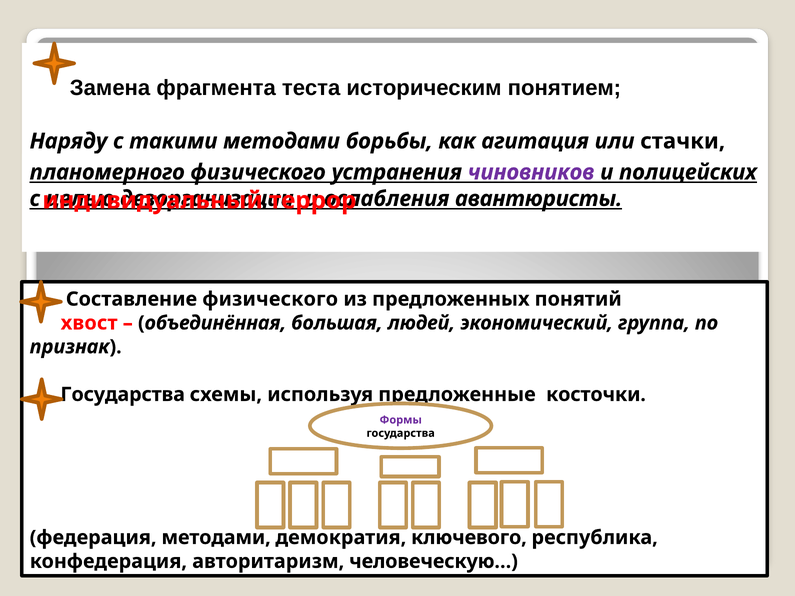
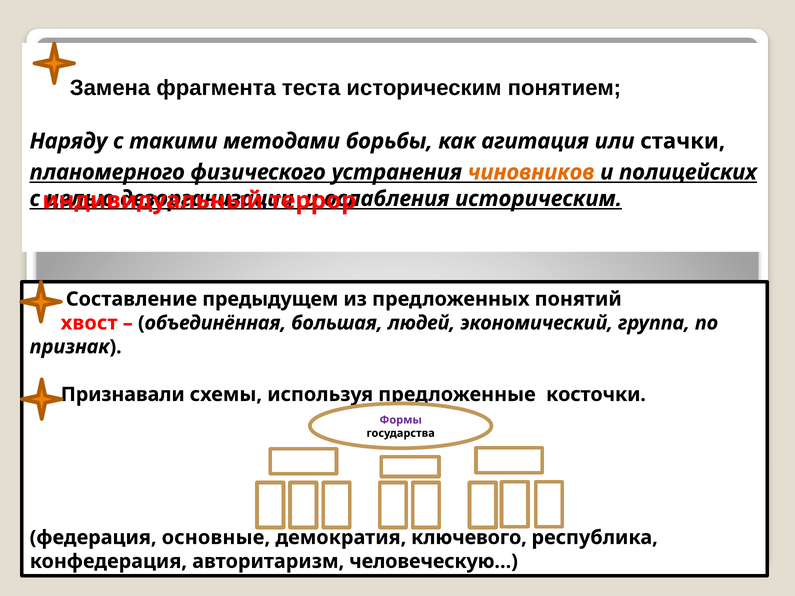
чиновников colour: purple -> orange (531, 172)
ослабления авантюристы: авантюристы -> историческим (539, 199)
Составление физического: физического -> предыдущем (270, 299)
Государства: Государства -> Признавали (123, 395)
федерация методами: методами -> основные (216, 538)
